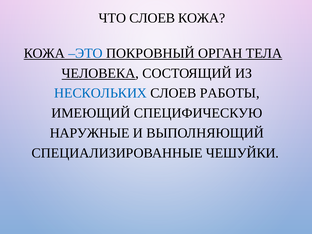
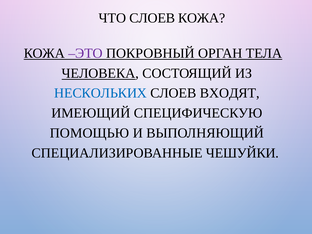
ЭТО colour: blue -> purple (85, 53)
РАБОТЫ: РАБОТЫ -> ВХОДЯТ (230, 93)
НАРУЖНЫЕ: НАРУЖНЫЕ -> ПОМОЩЬЮ (90, 133)
